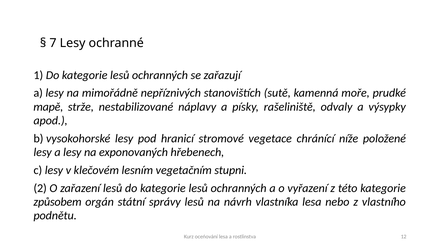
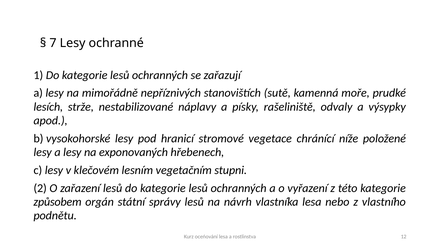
mapě: mapě -> lesích (48, 107)
